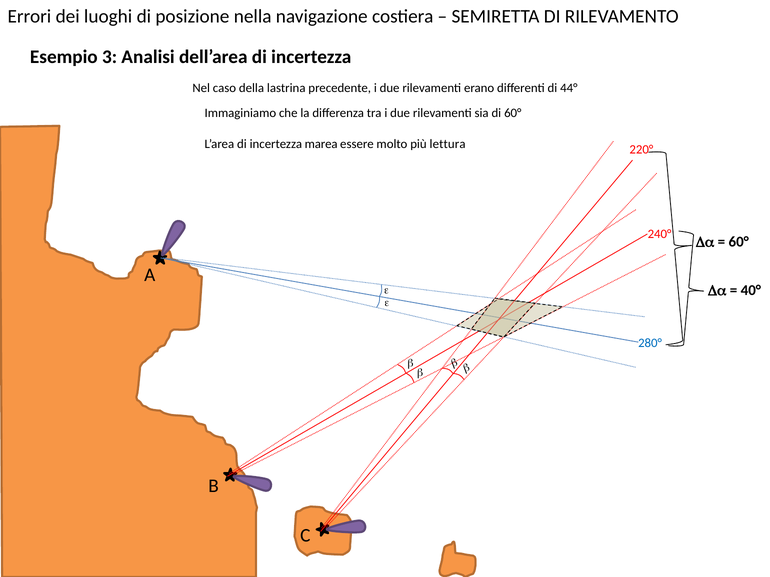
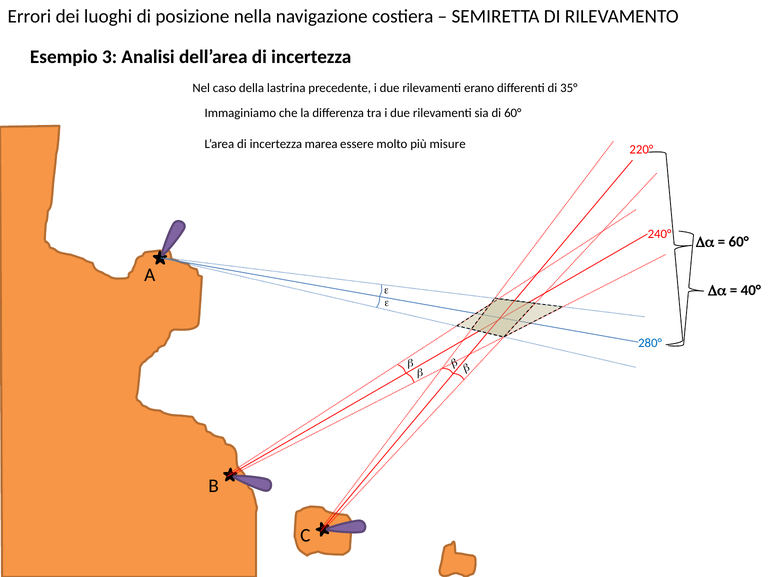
44°: 44° -> 35° (569, 88)
lettura: lettura -> misure (448, 144)
